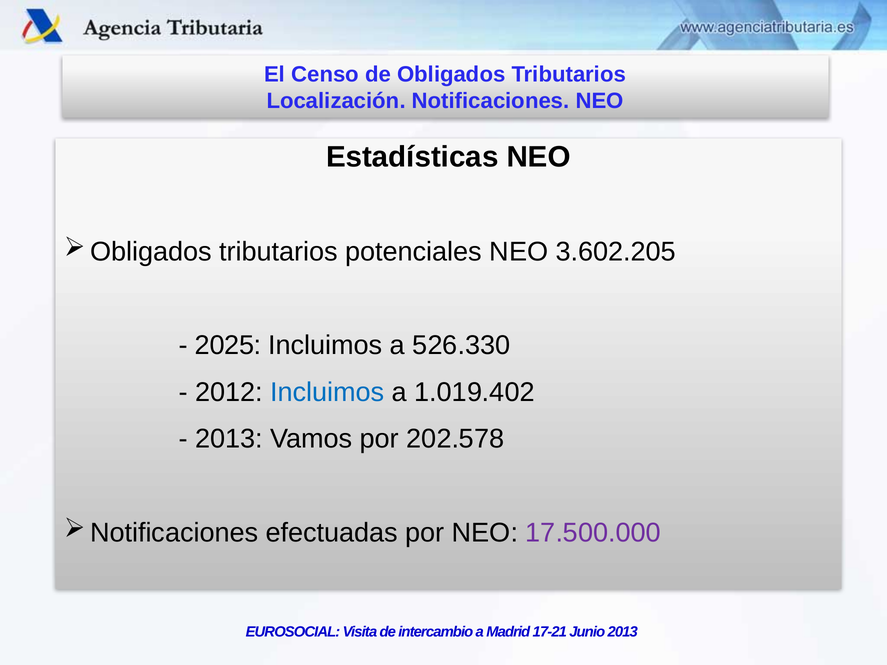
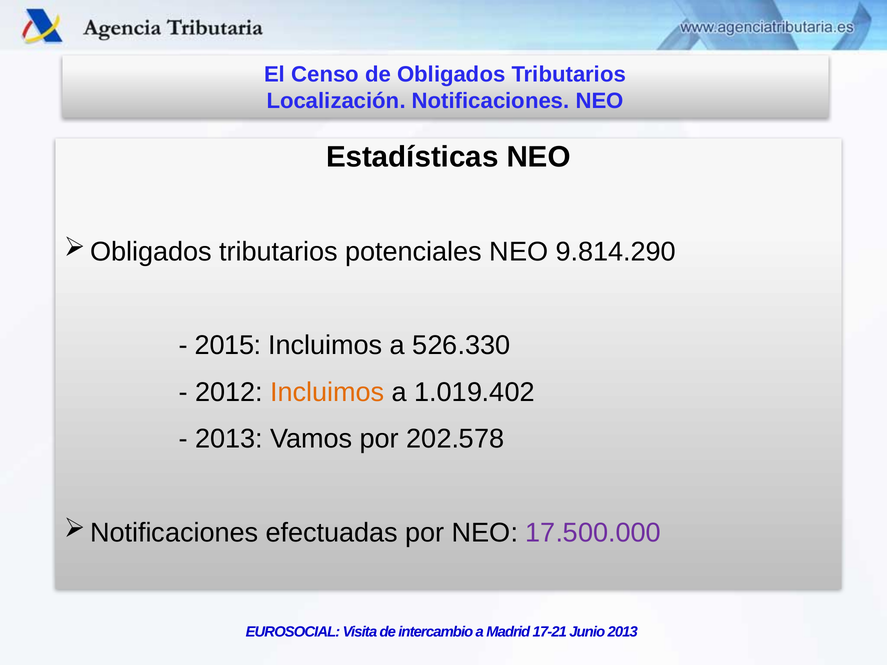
3.602.205: 3.602.205 -> 9.814.290 (616, 252)
2025: 2025 -> 2015 (228, 346)
Incluimos colour: blue -> orange (327, 392)
